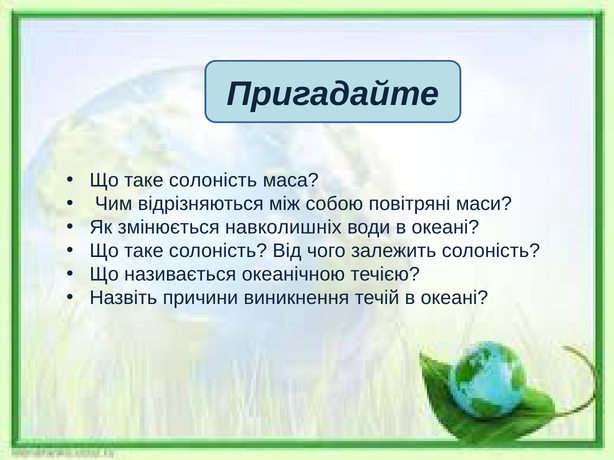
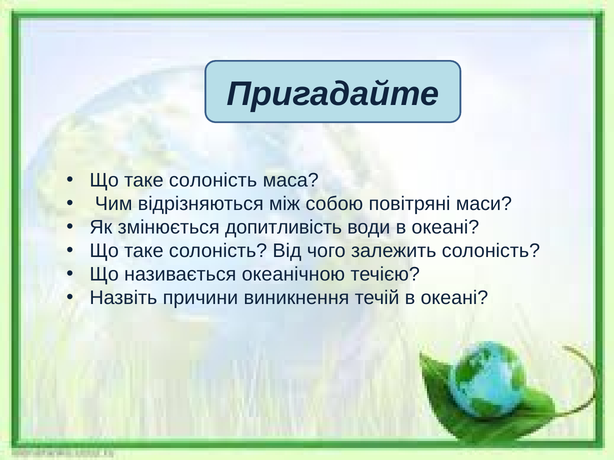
навколишніх: навколишніх -> допитливість (284, 228)
